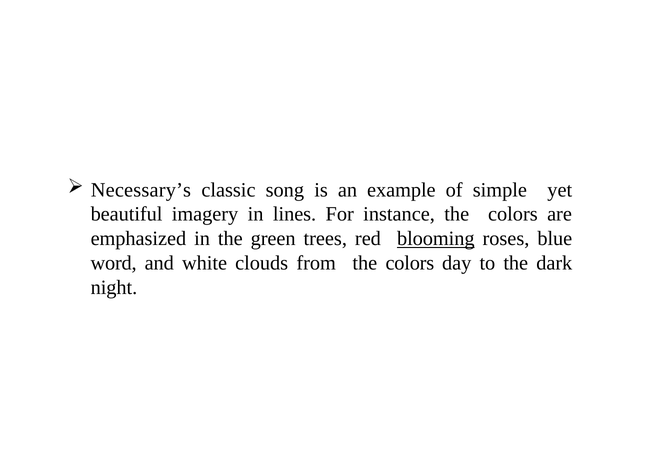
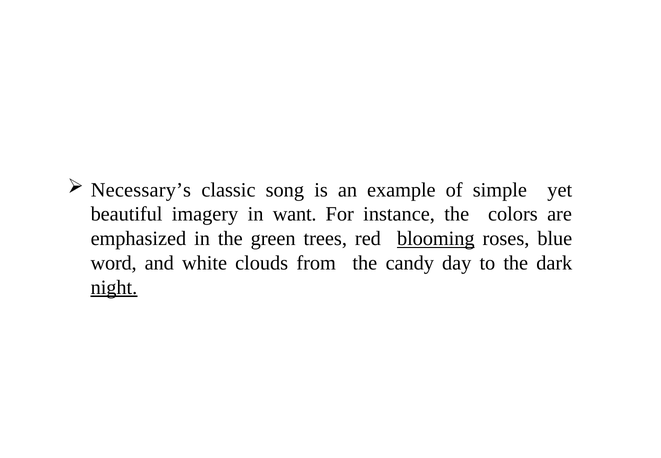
lines: lines -> want (295, 214)
from the colors: colors -> candy (410, 263)
night underline: none -> present (114, 287)
